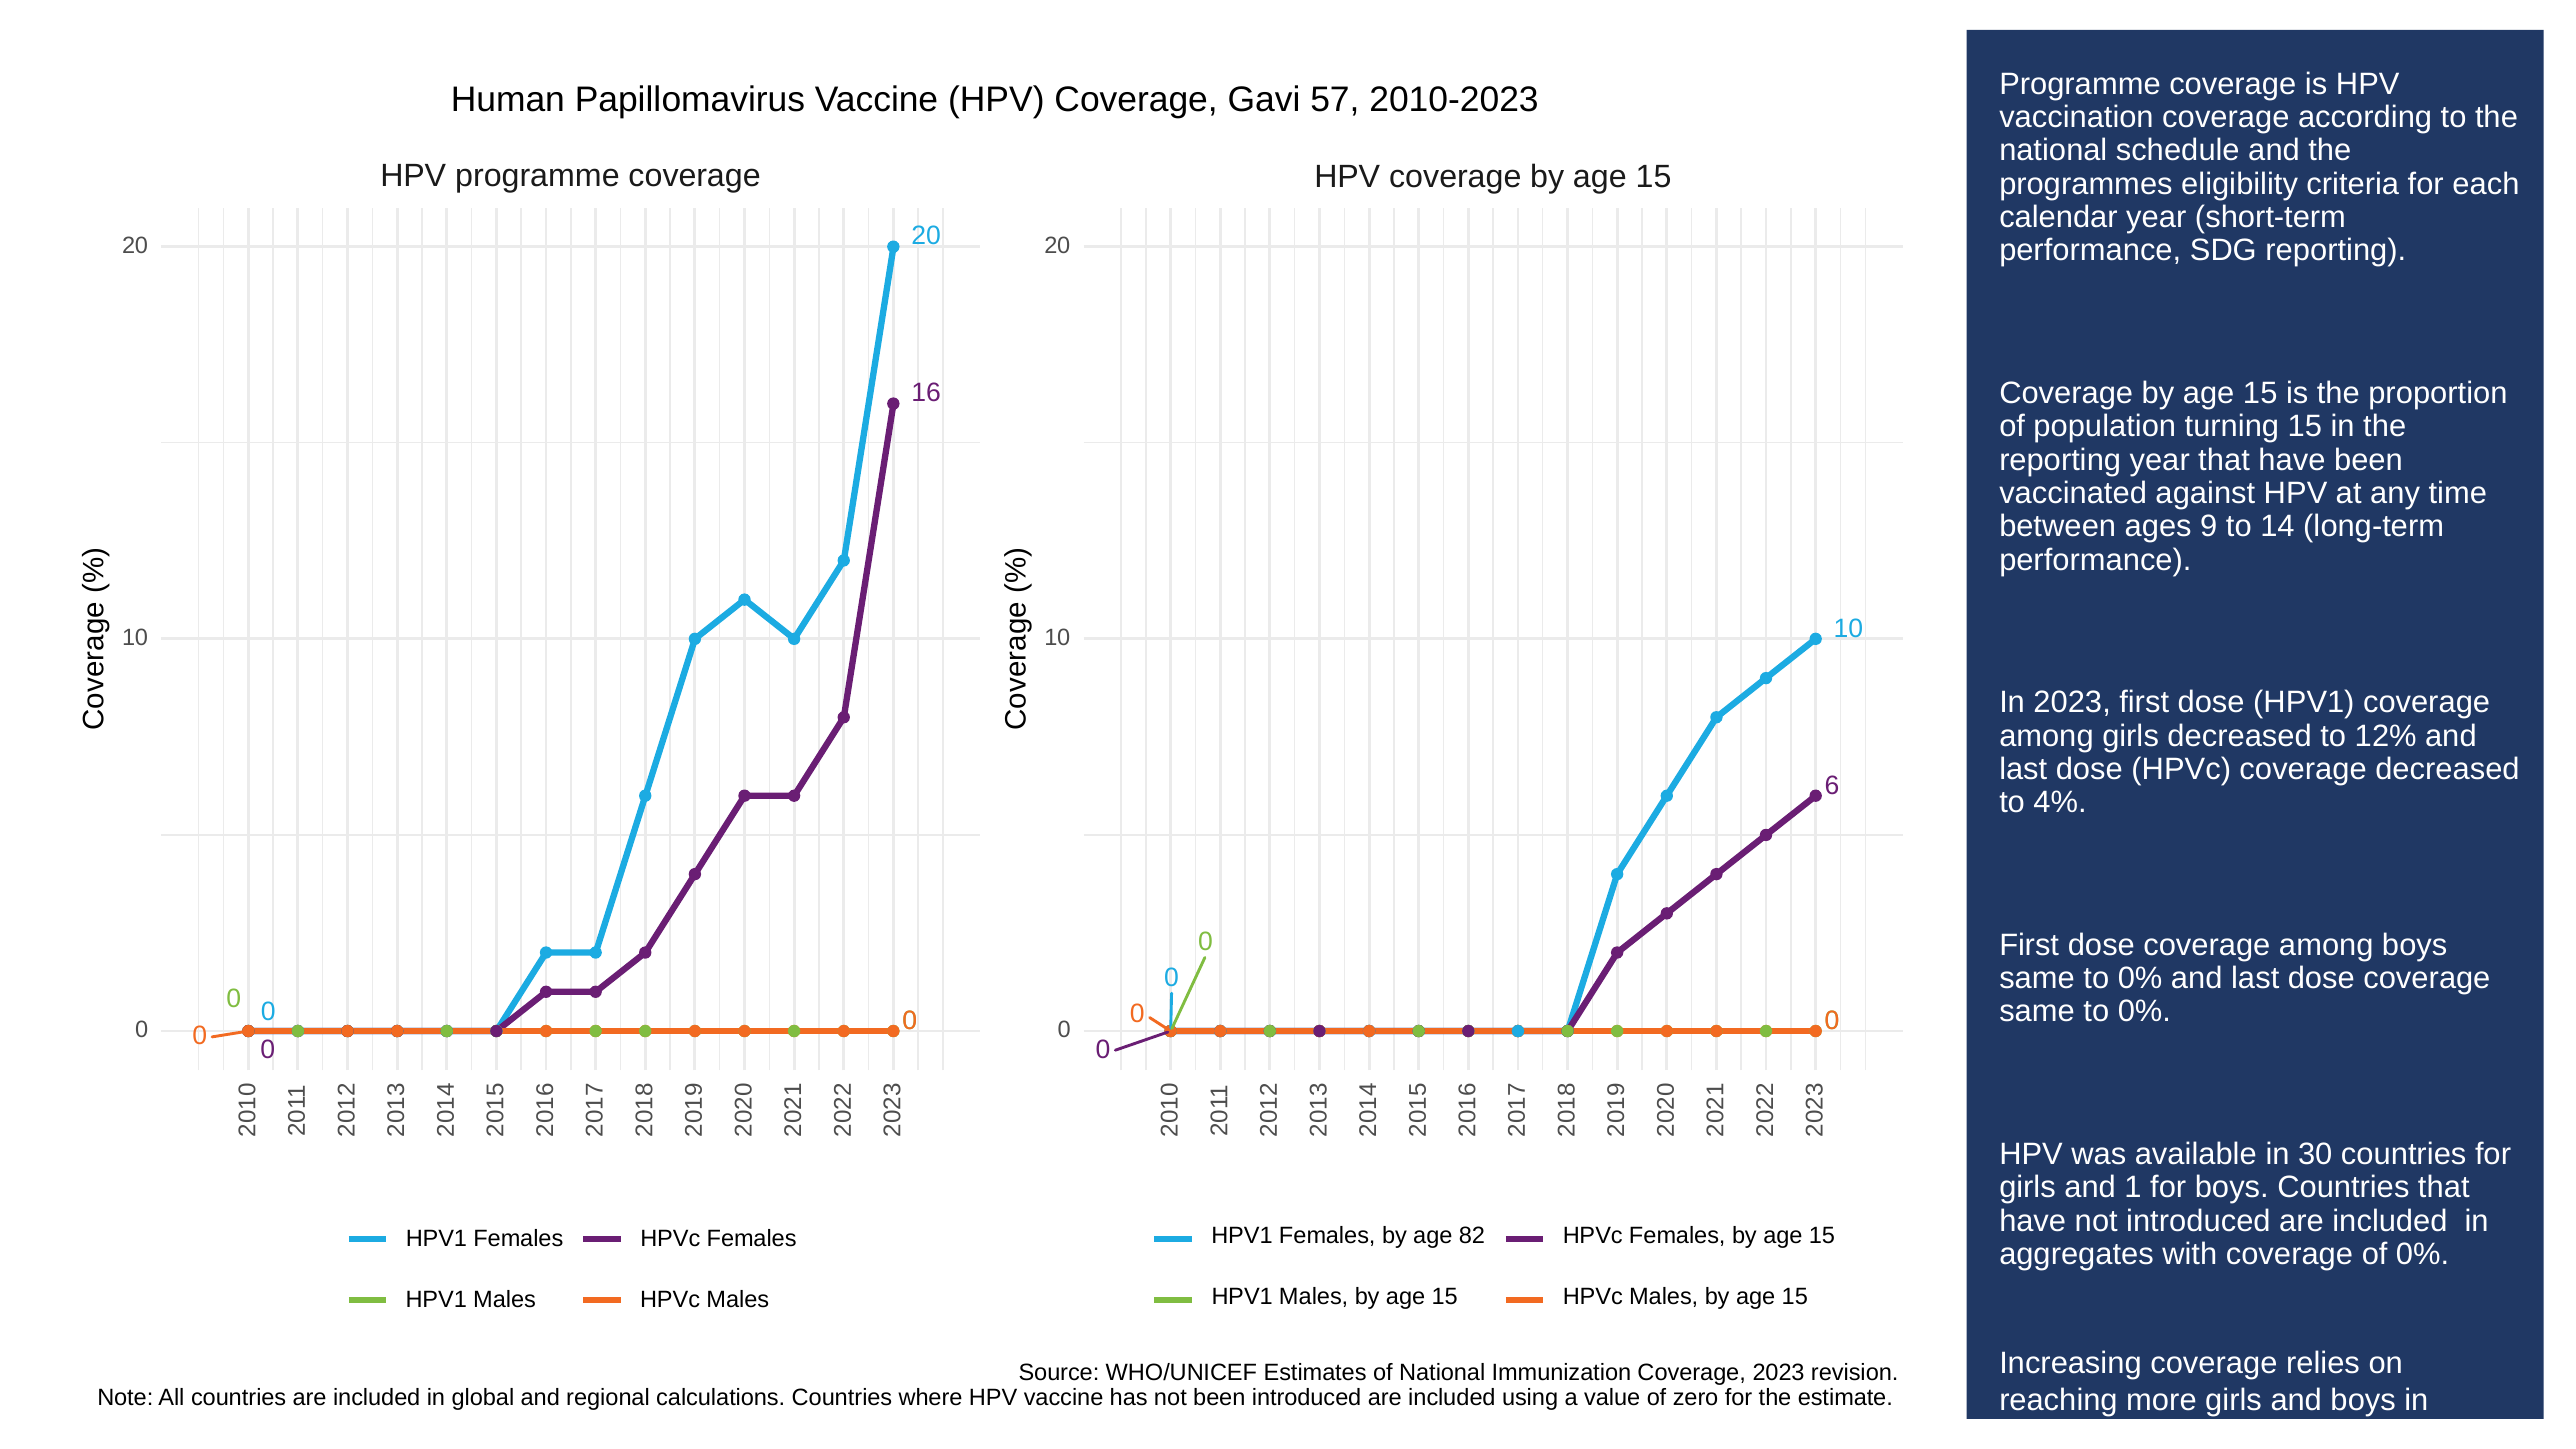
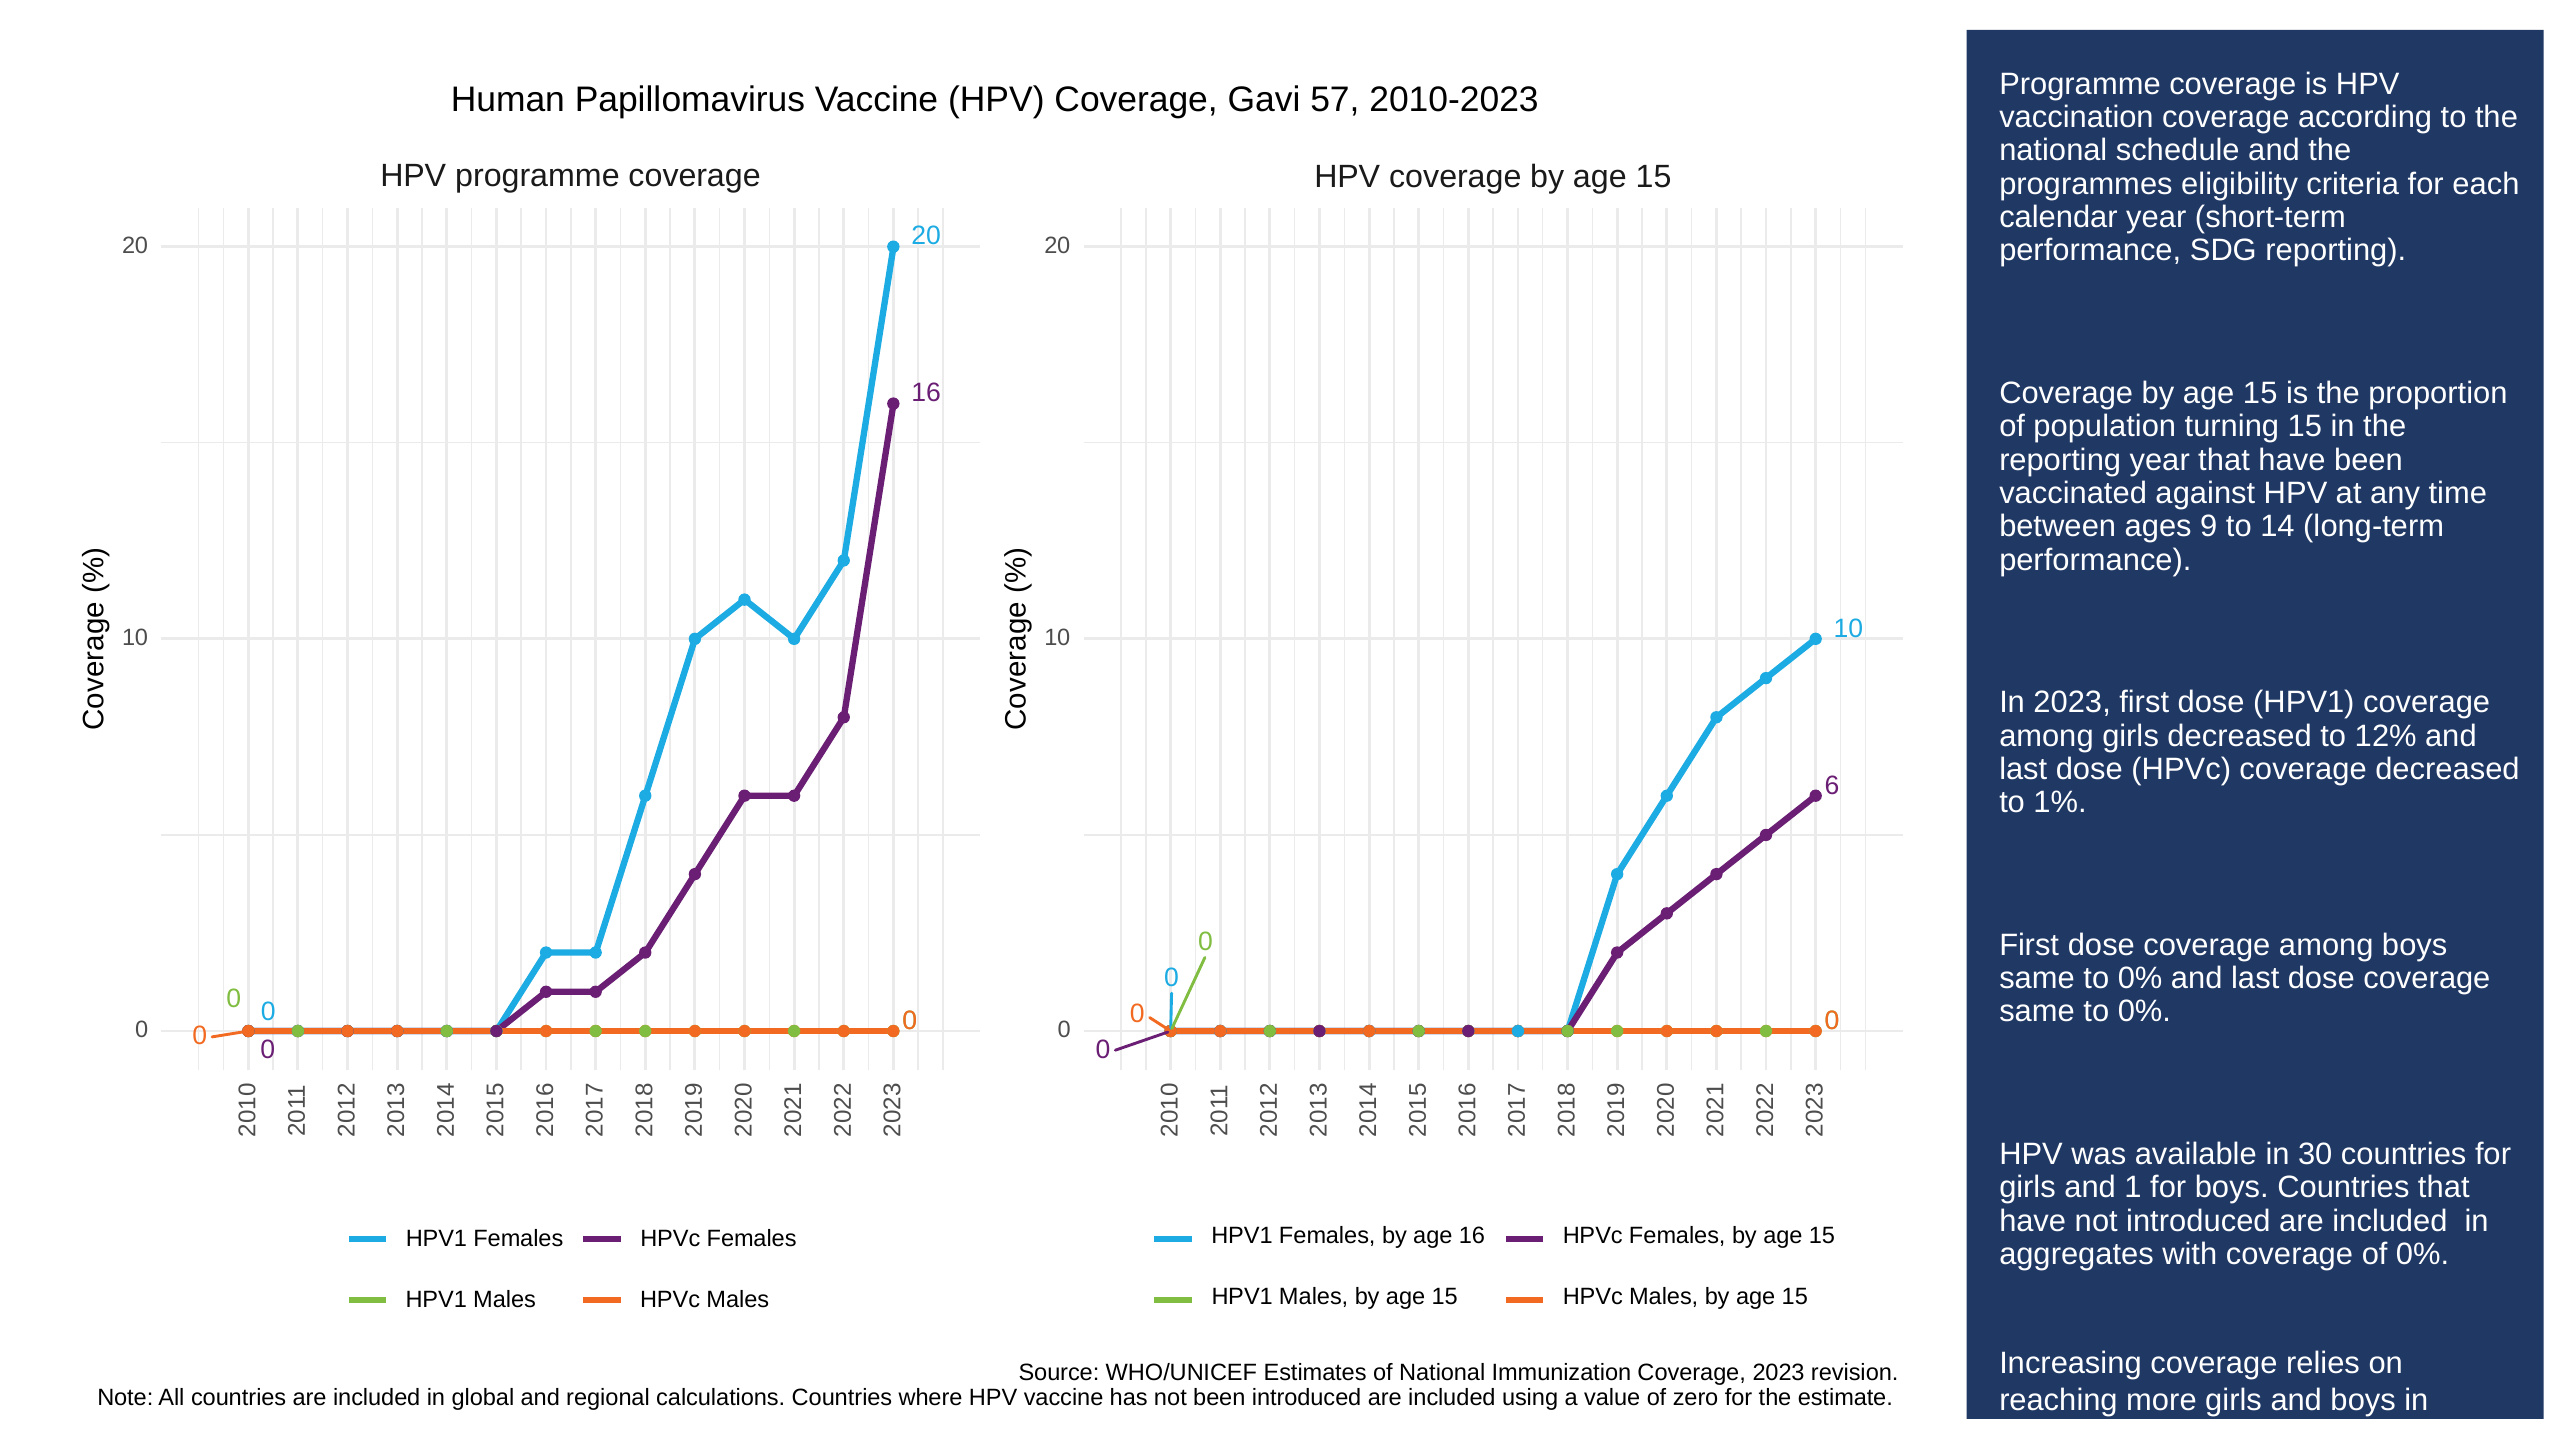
4%: 4% -> 1% (2060, 802)
age 82: 82 -> 16 (1472, 1236)
